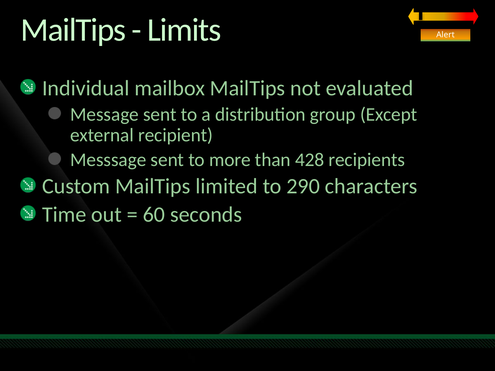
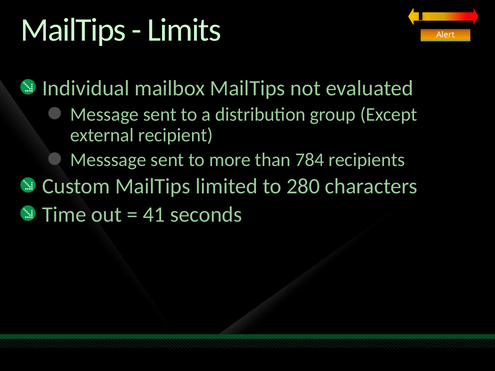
428: 428 -> 784 (310, 160)
290: 290 -> 280 (303, 187)
60: 60 -> 41 (154, 215)
